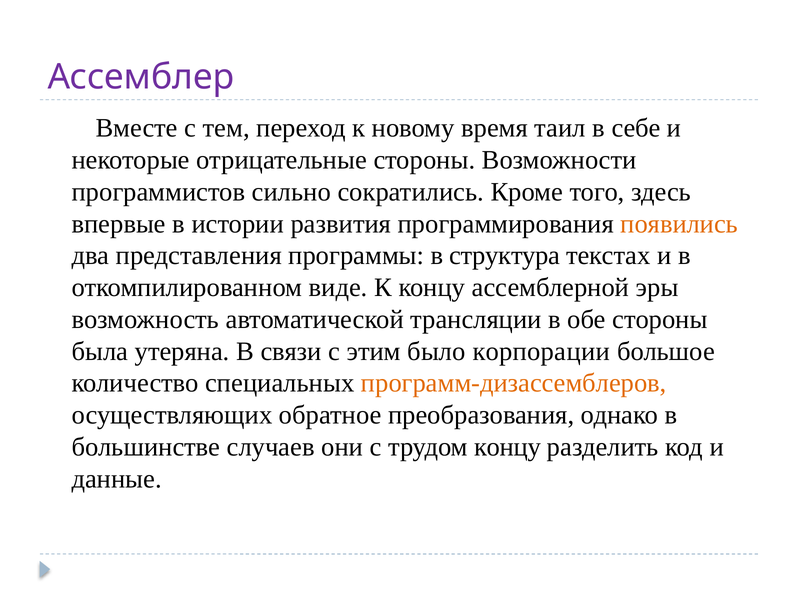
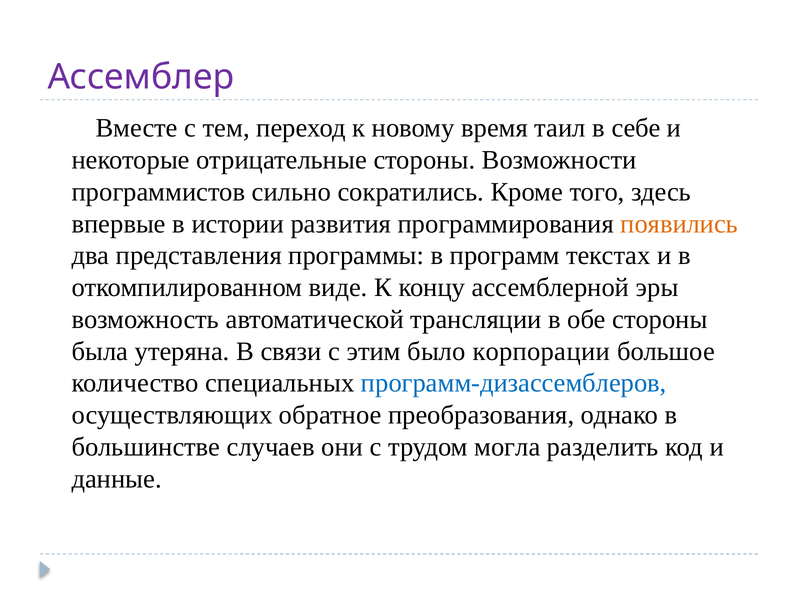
структура: структура -> программ (505, 256)
программ-дизассемблеров colour: orange -> blue (514, 384)
трудом концу: концу -> могла (507, 447)
